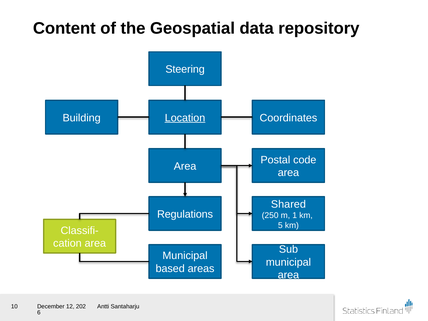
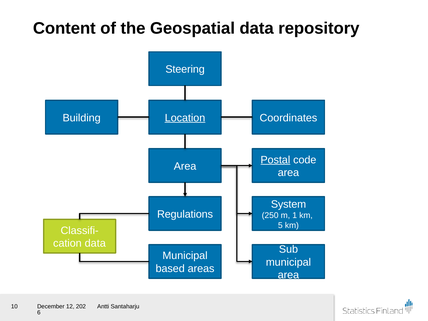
Postal underline: none -> present (275, 160)
Shared: Shared -> System (289, 204)
area: area -> data (95, 243)
